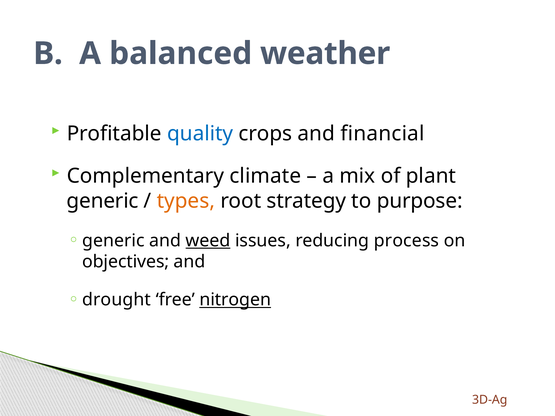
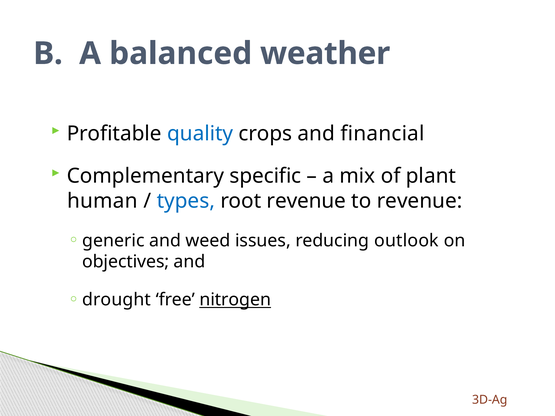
climate: climate -> specific (265, 176)
generic: generic -> human (102, 201)
types colour: orange -> blue (186, 201)
root strategy: strategy -> revenue (306, 201)
to purpose: purpose -> revenue (420, 201)
weed underline: present -> none (208, 241)
process: process -> outlook (406, 241)
